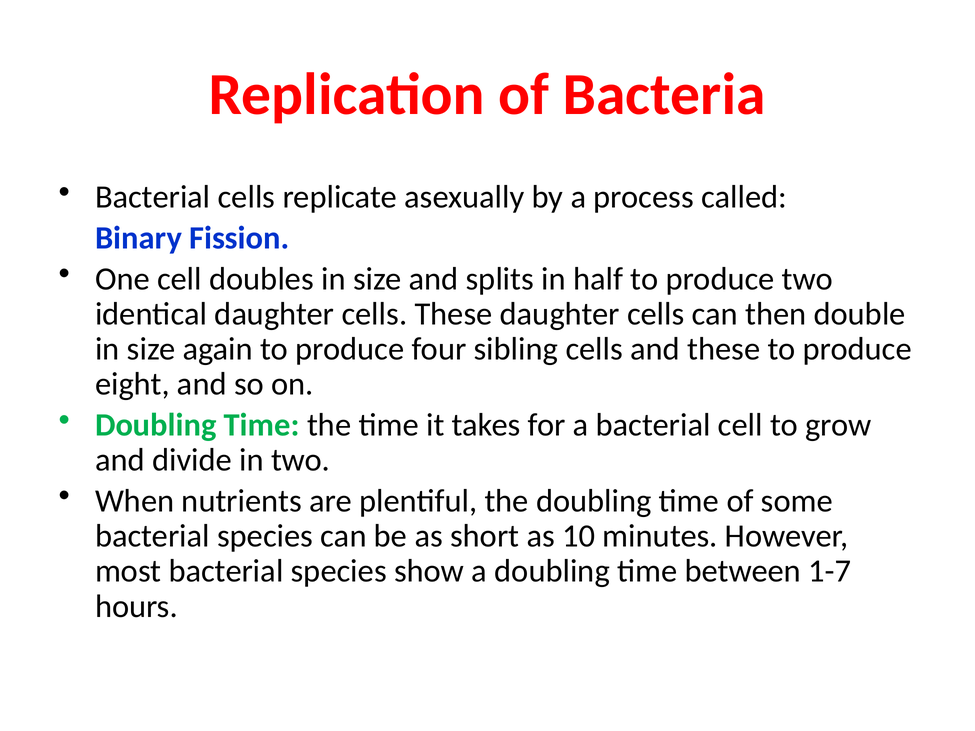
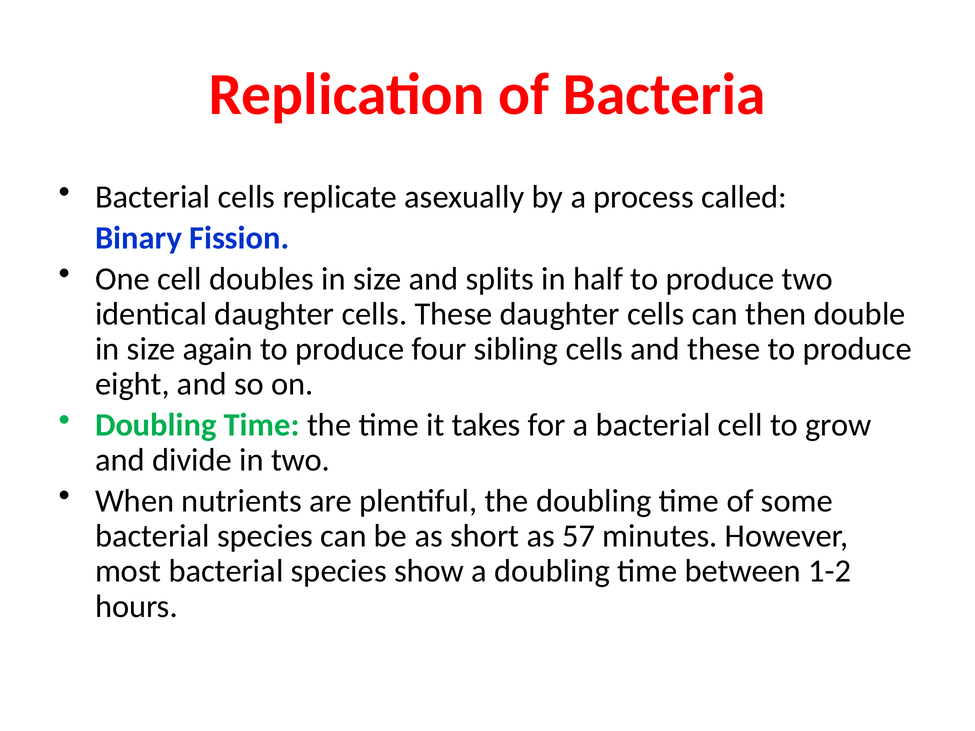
10: 10 -> 57 (579, 536)
1-7: 1-7 -> 1-2 (830, 571)
